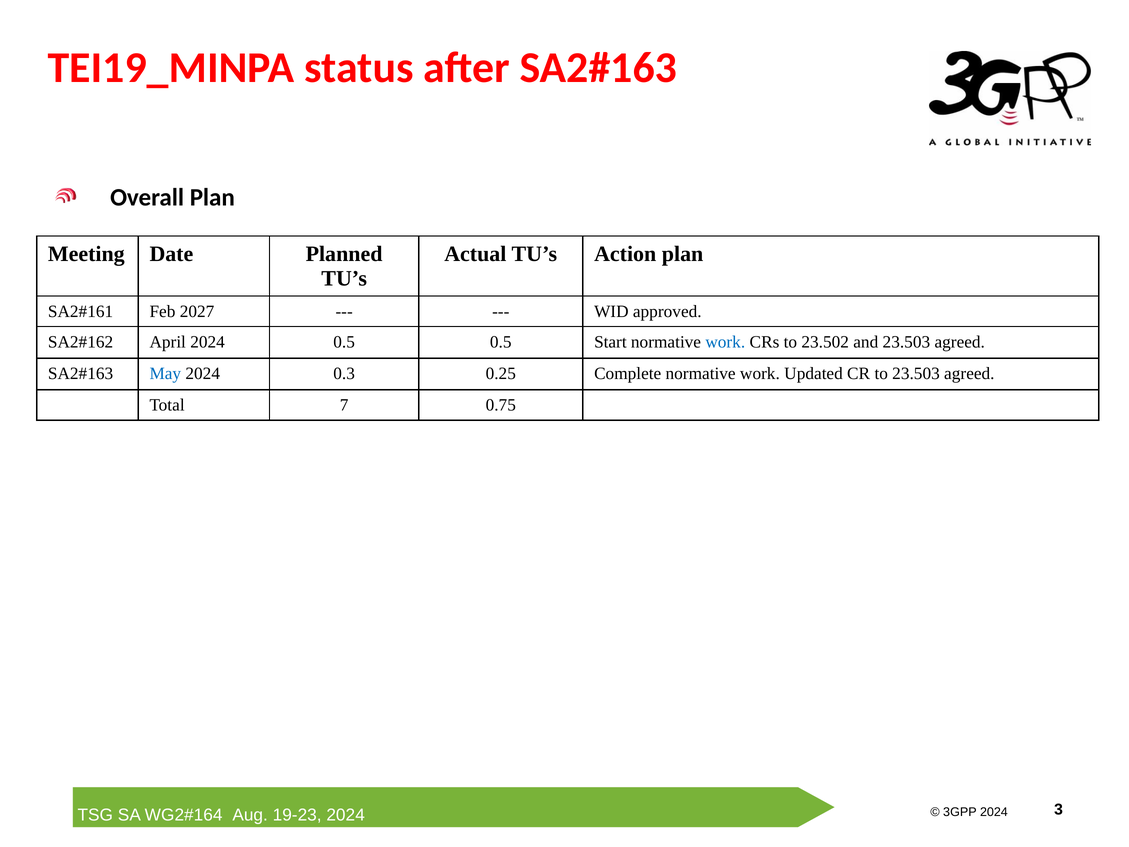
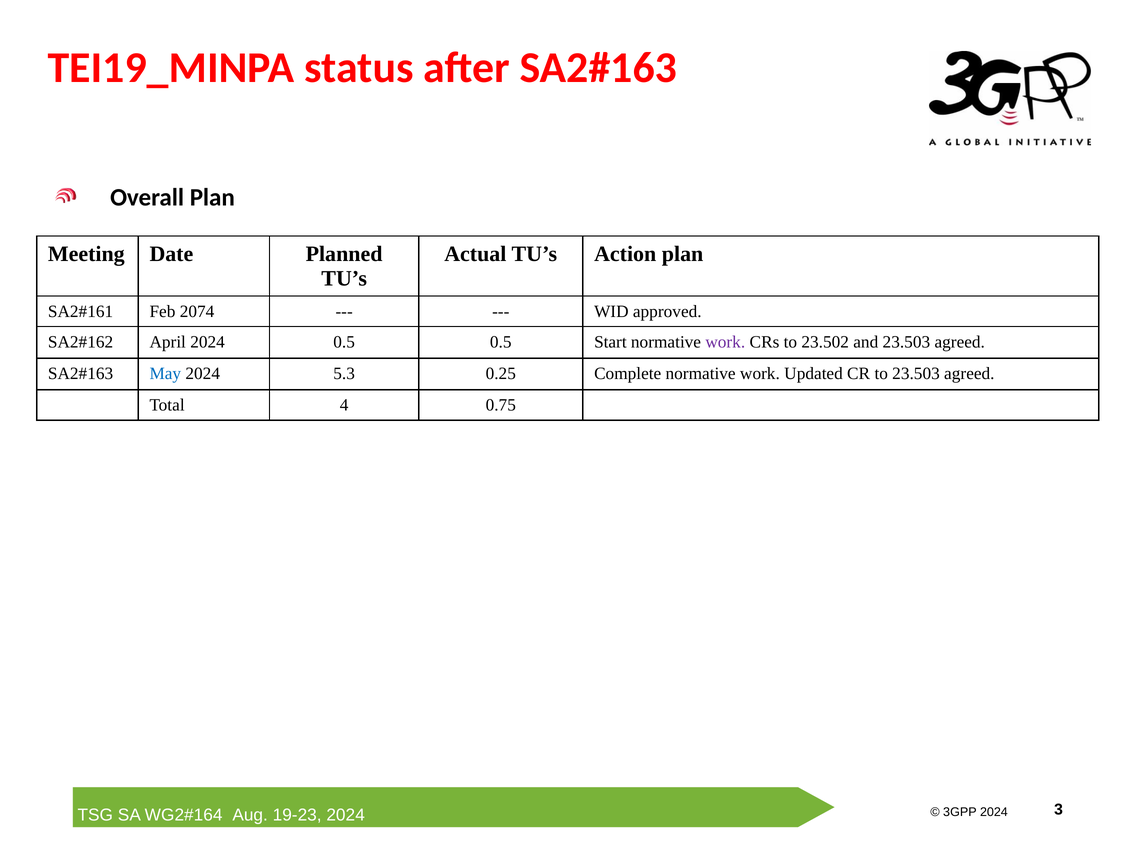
2027: 2027 -> 2074 (197, 311)
work colour: blue -> purple (725, 342)
0.3: 0.3 -> 5.3 (344, 373)
7: 7 -> 4 (344, 405)
